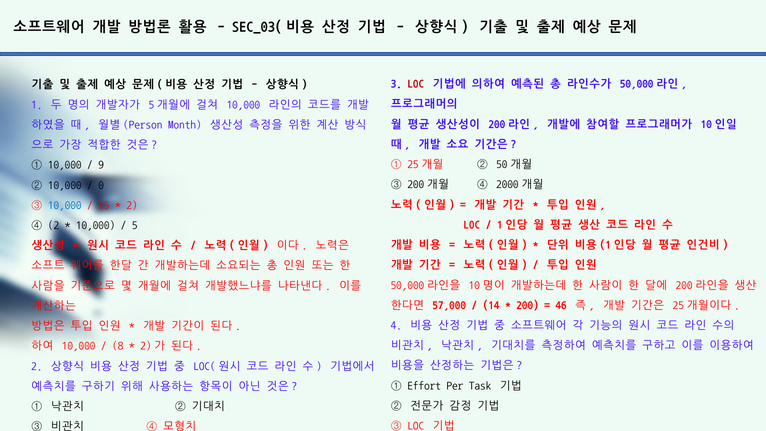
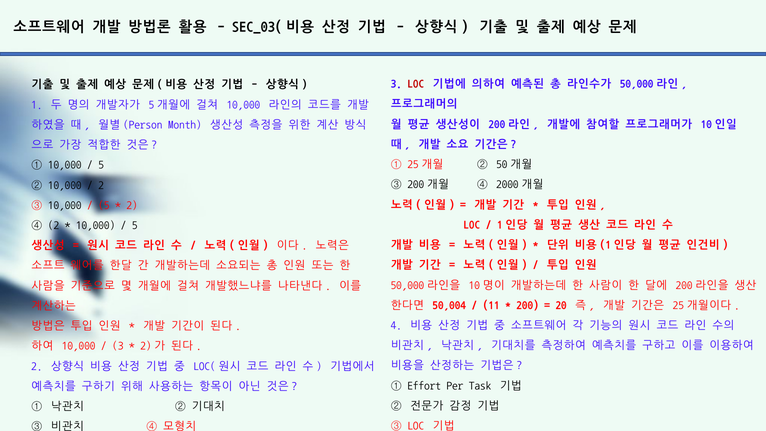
9: 9 -> 5 (101, 165)
0: 0 -> 2 (101, 185)
10,000 colour: blue -> black (65, 205)
57,000: 57,000 -> 50,004 (449, 305)
14: 14 -> 11 (491, 305)
46: 46 -> 20 (561, 305)
8: 8 -> 3 (118, 346)
